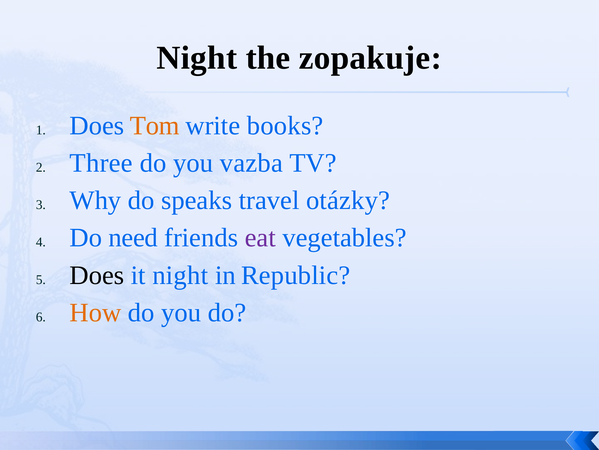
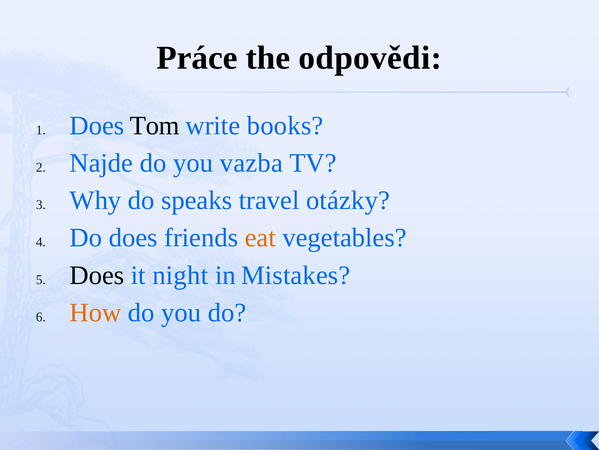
Night: Night -> Práce (197, 58)
zopakuje: zopakuje -> odpovědi (370, 58)
Tom colour: orange -> black (155, 126)
Three: Three -> Najde (101, 163)
Do need: need -> does (133, 237)
eat colour: purple -> orange (260, 237)
Republic: Republic -> Mistakes (296, 275)
